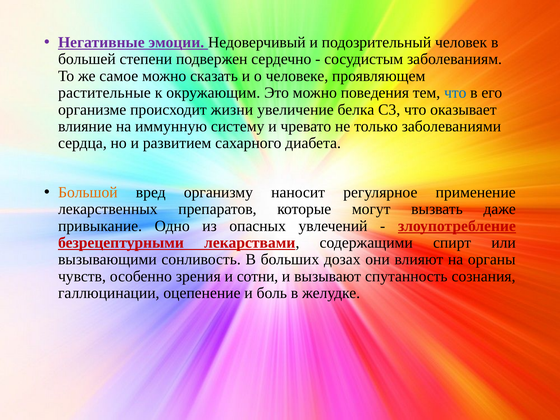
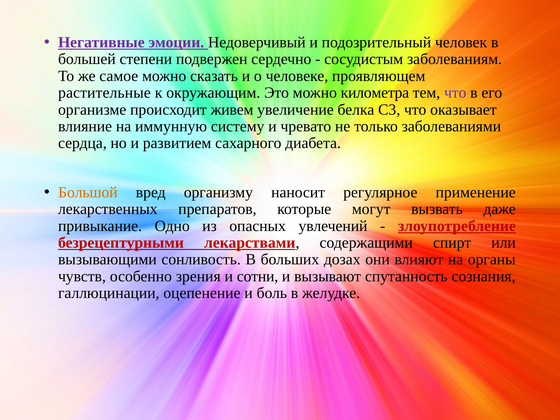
поведения: поведения -> километра (375, 93)
что colour: blue -> purple (455, 93)
жизни: жизни -> живем (232, 110)
